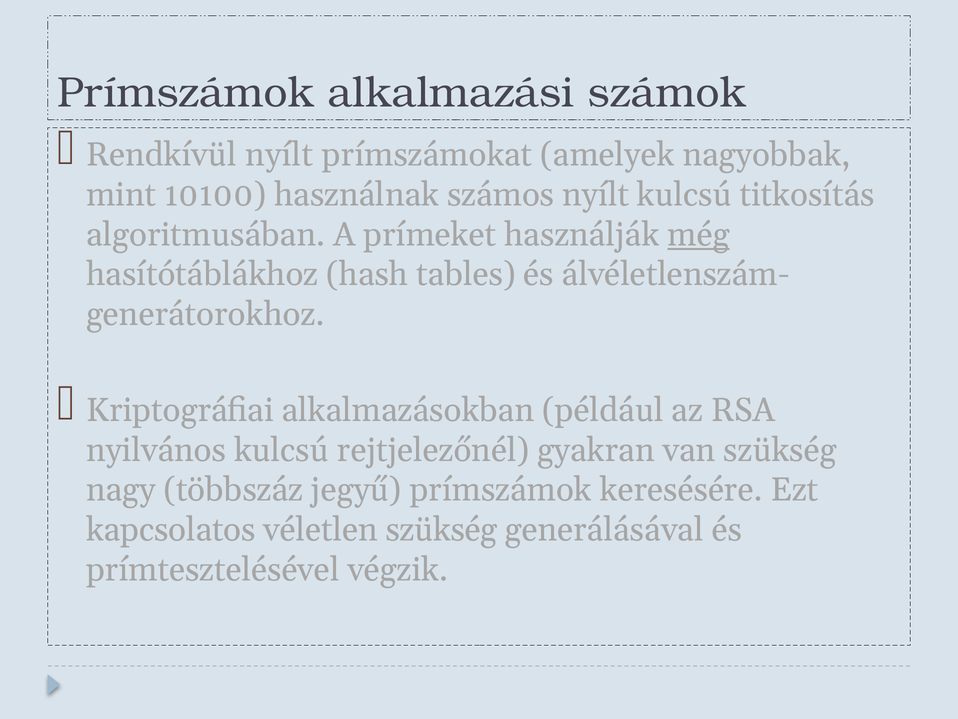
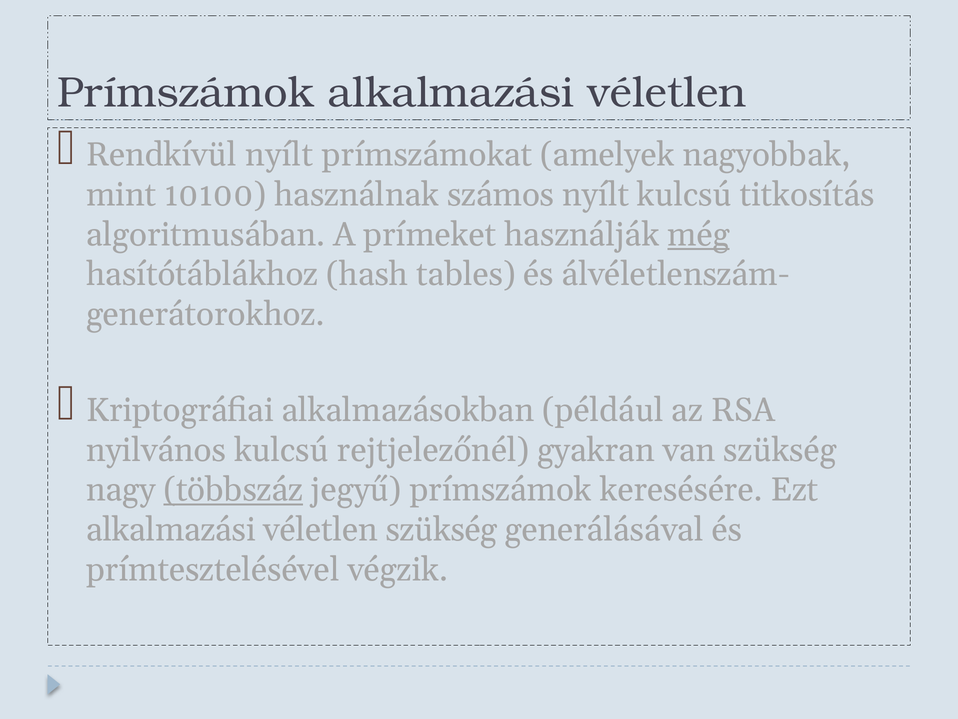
Prímszámok alkalmazási számok: számok -> véletlen (667, 92)
többszáz underline: none -> present (233, 490)
kapcsolatos: kapcsolatos -> alkalmazási (171, 530)
